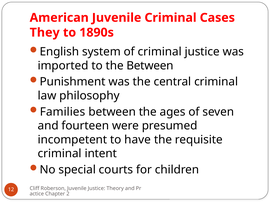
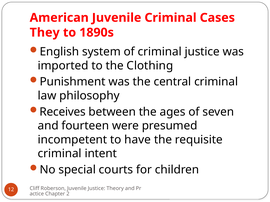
the Between: Between -> Clothing (150, 66)
Families: Families -> Receives (63, 112)
